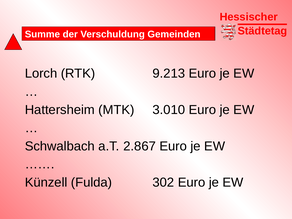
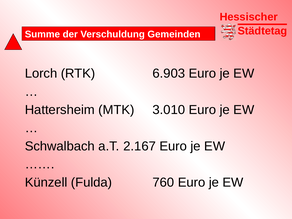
9.213: 9.213 -> 6.903 (169, 73)
2.867: 2.867 -> 2.167 (140, 146)
302: 302 -> 760 (163, 182)
